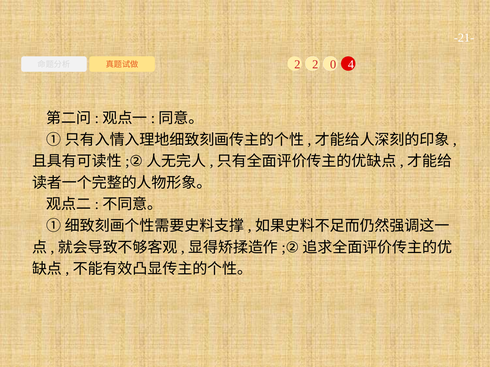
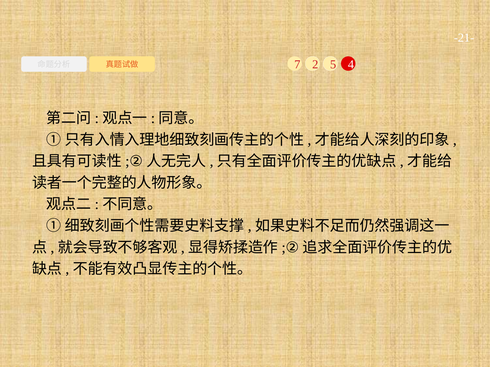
2: 2 -> 7 (297, 64)
0: 0 -> 5 (333, 64)
